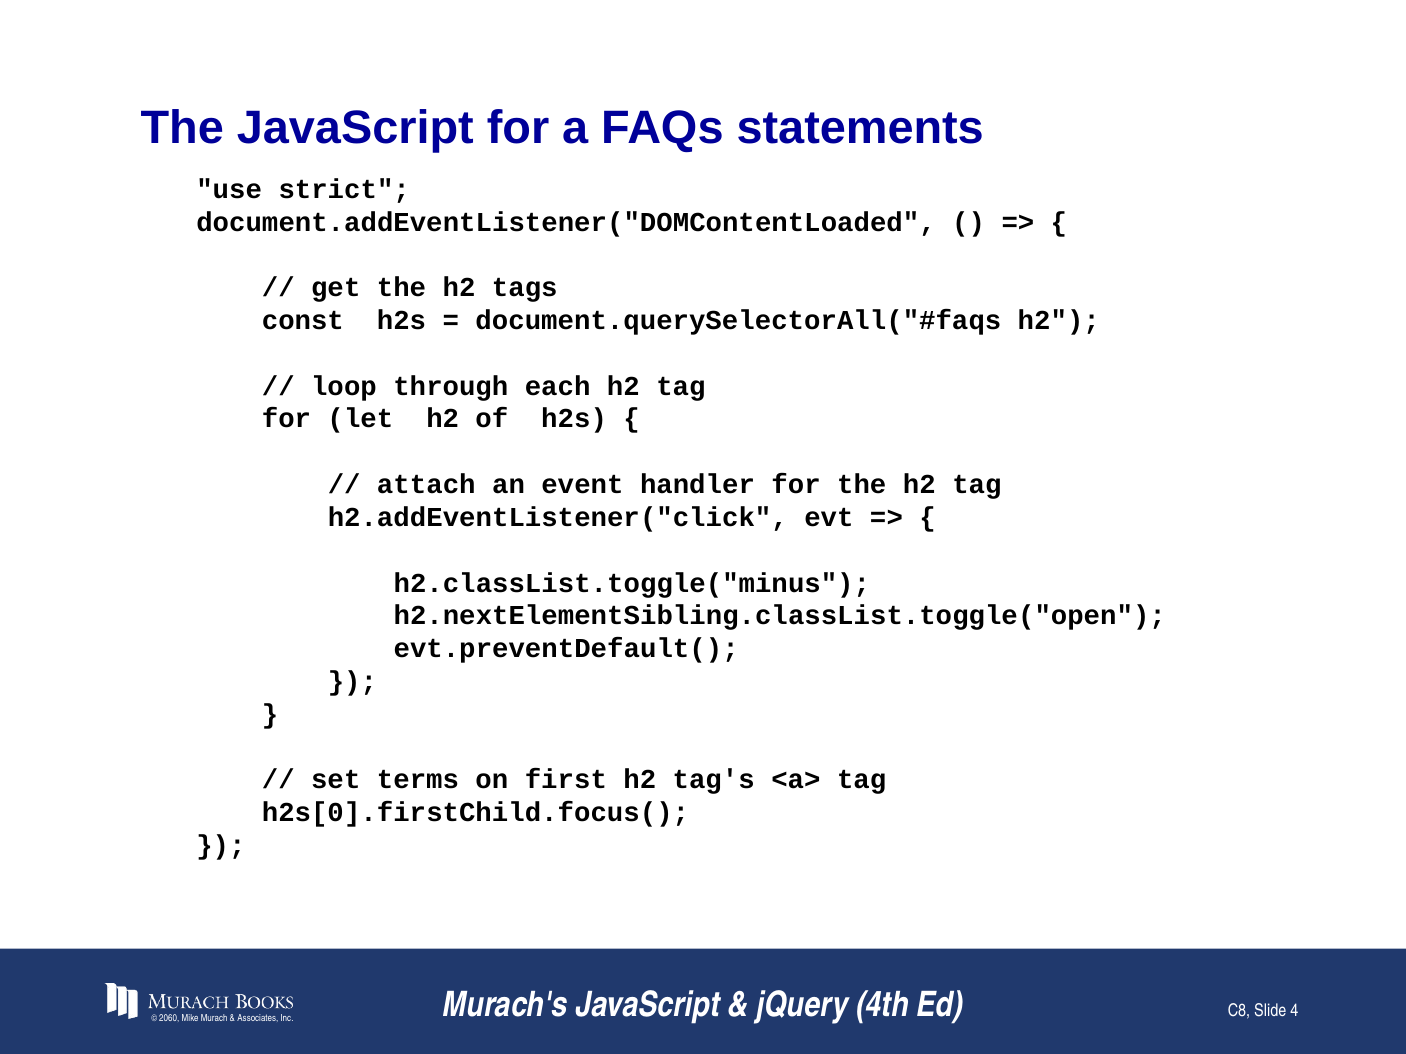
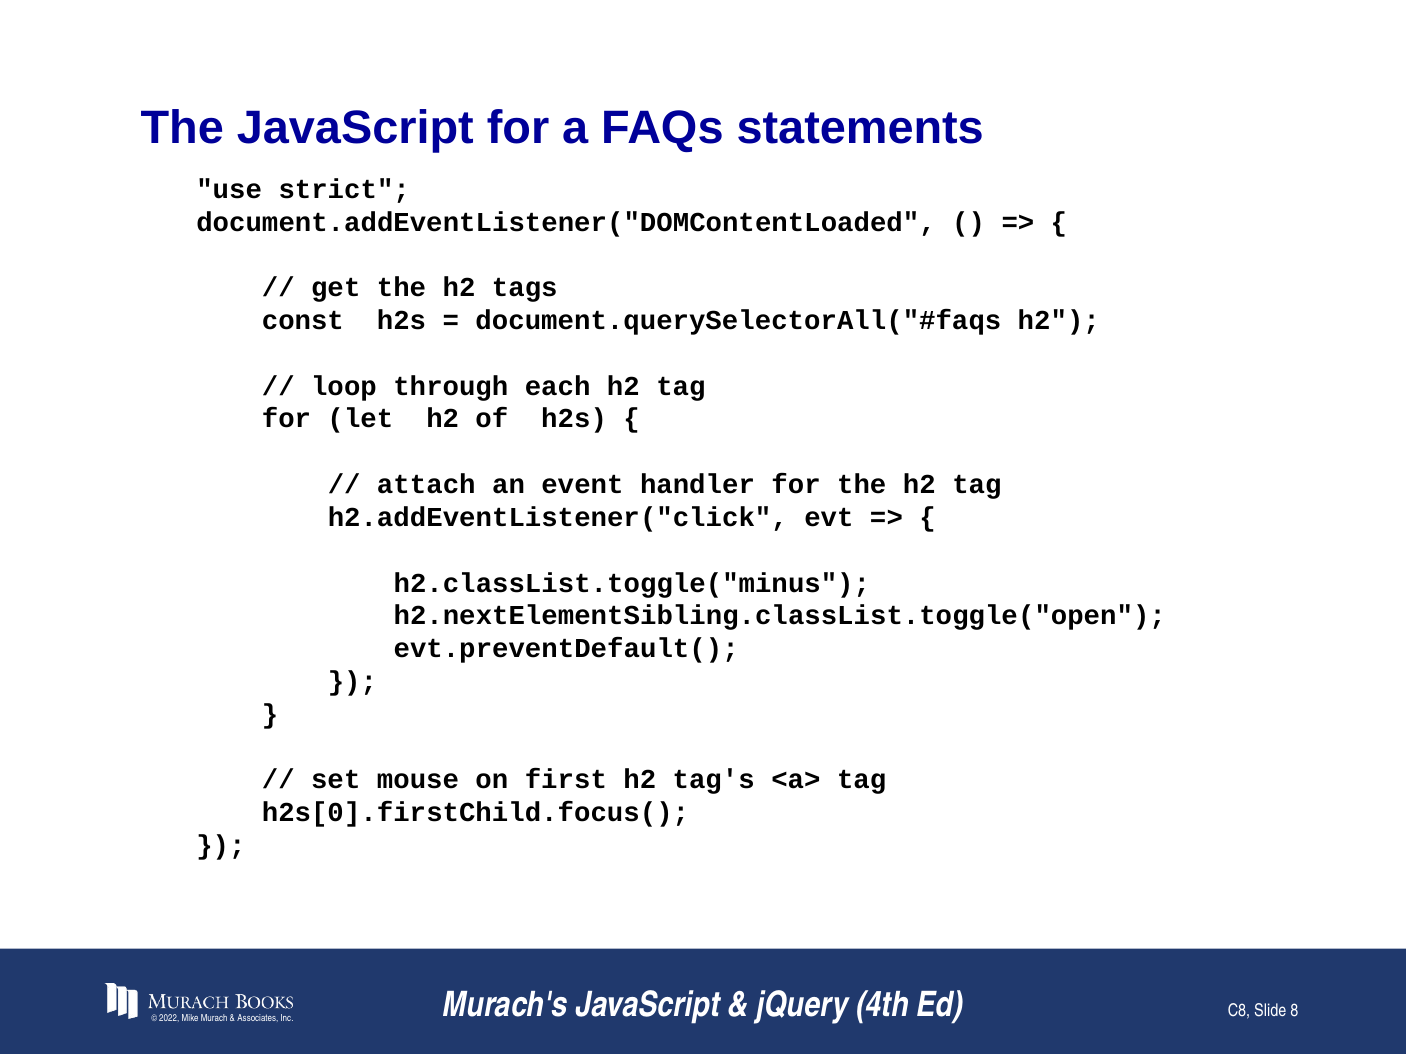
terms: terms -> mouse (418, 780)
2060: 2060 -> 2022 (169, 1019)
4: 4 -> 8 (1294, 1012)
